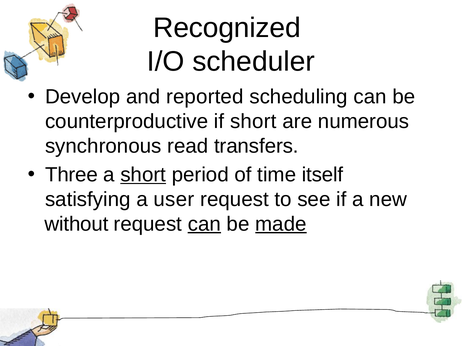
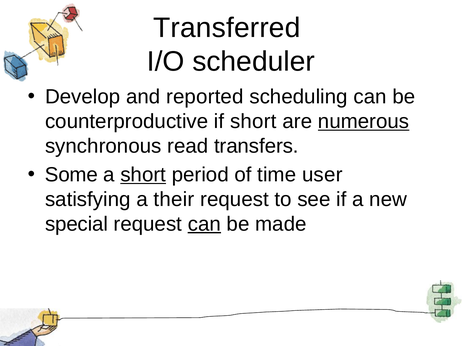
Recognized: Recognized -> Transferred (227, 28)
numerous underline: none -> present (364, 122)
Three: Three -> Some (71, 175)
itself: itself -> user (322, 175)
user: user -> their (174, 200)
without: without -> special (77, 224)
made underline: present -> none (281, 224)
